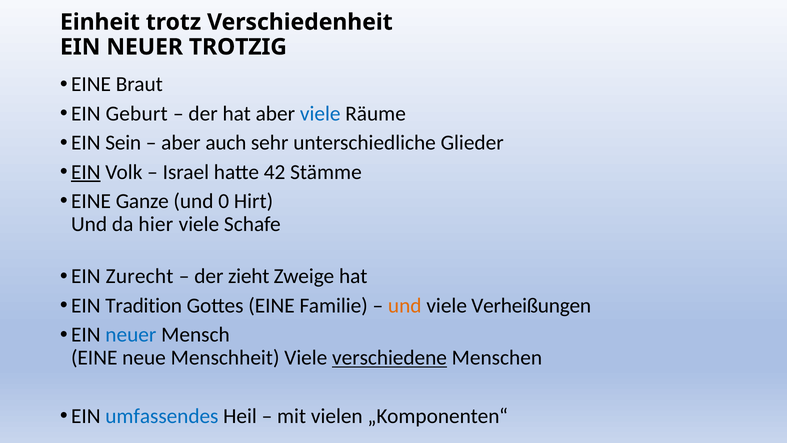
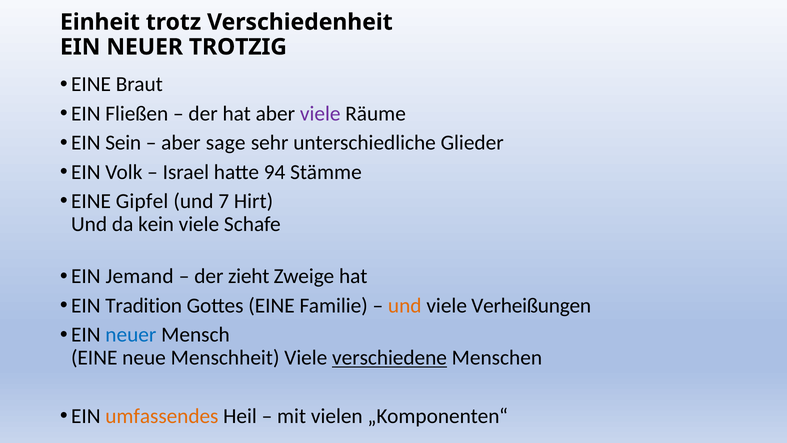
Geburt: Geburt -> Fließen (137, 114)
viele colour: blue -> purple (320, 114)
auch: auch -> sage (226, 143)
EIN underline: present -> none (86, 172)
42: 42 -> 94 (275, 172)
Ganze: Ganze -> Gipfel (142, 201)
0: 0 -> 7 (224, 201)
hier: hier -> kein (156, 224)
Zurecht: Zurecht -> Jemand (140, 276)
umfassendes colour: blue -> orange (162, 416)
